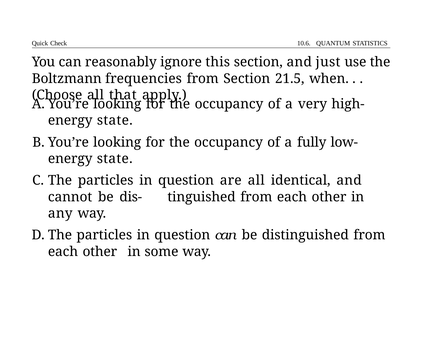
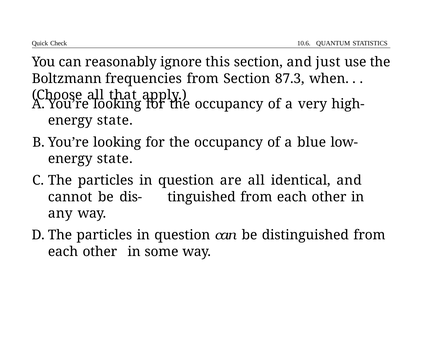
21.5: 21.5 -> 87.3 (290, 79)
fully: fully -> blue (312, 143)
